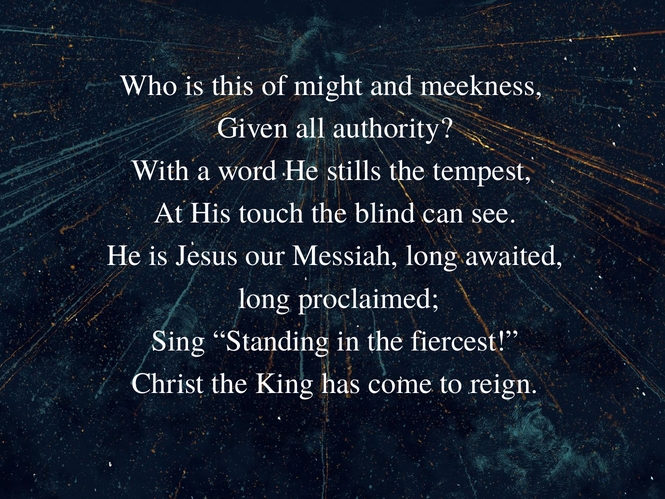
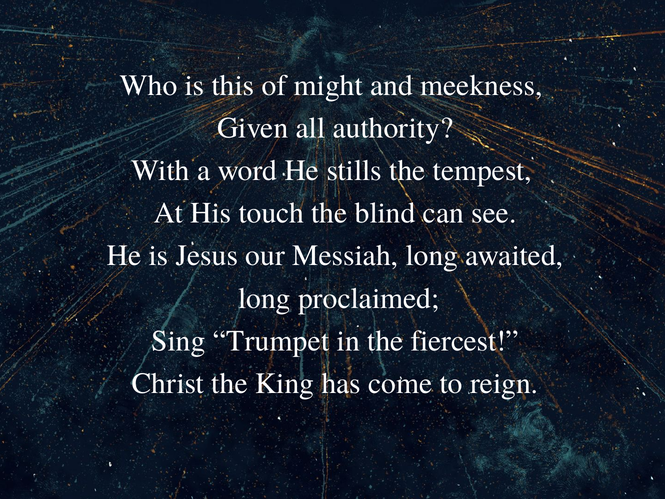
Standing: Standing -> Trumpet (271, 341)
